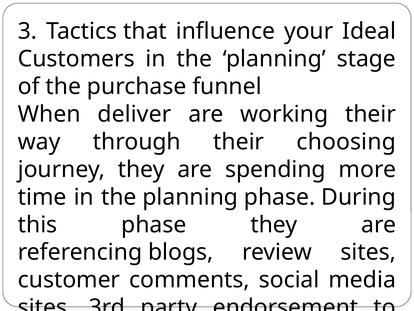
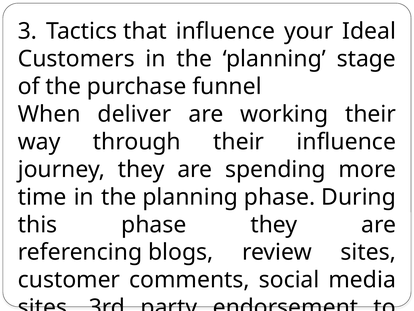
their choosing: choosing -> influence (346, 142)
